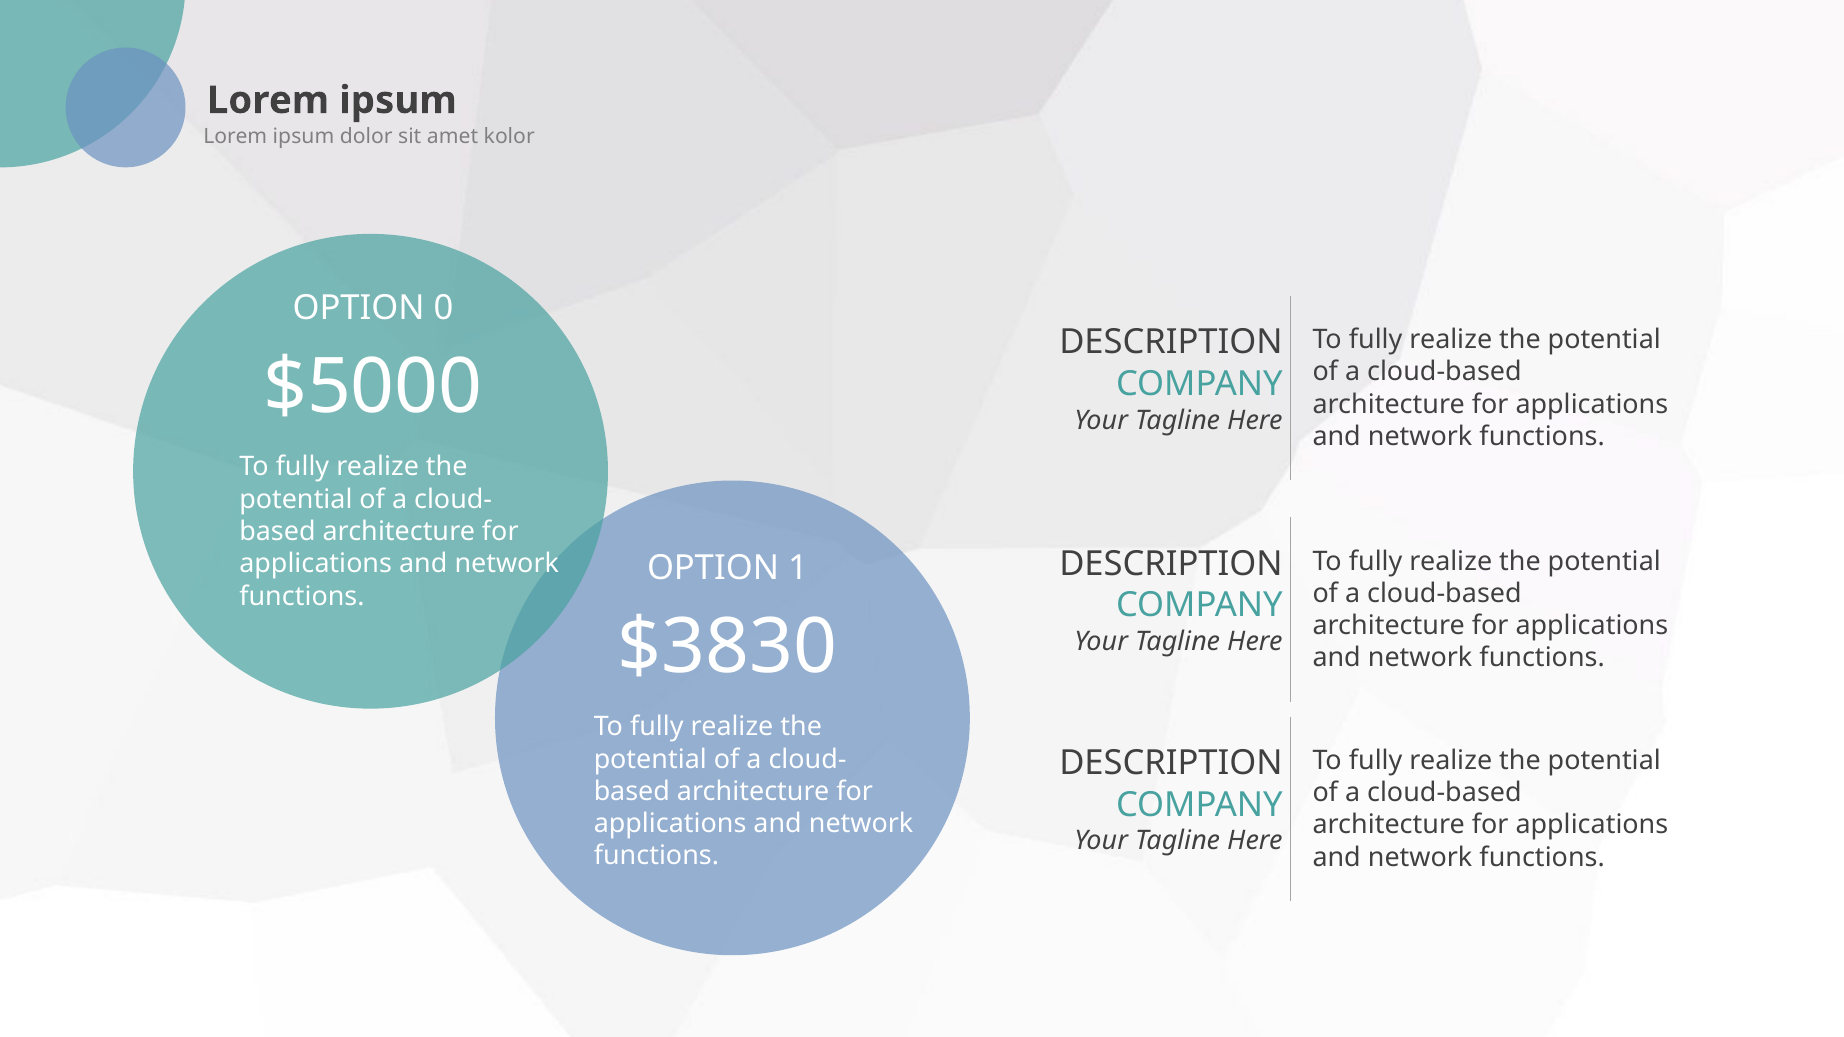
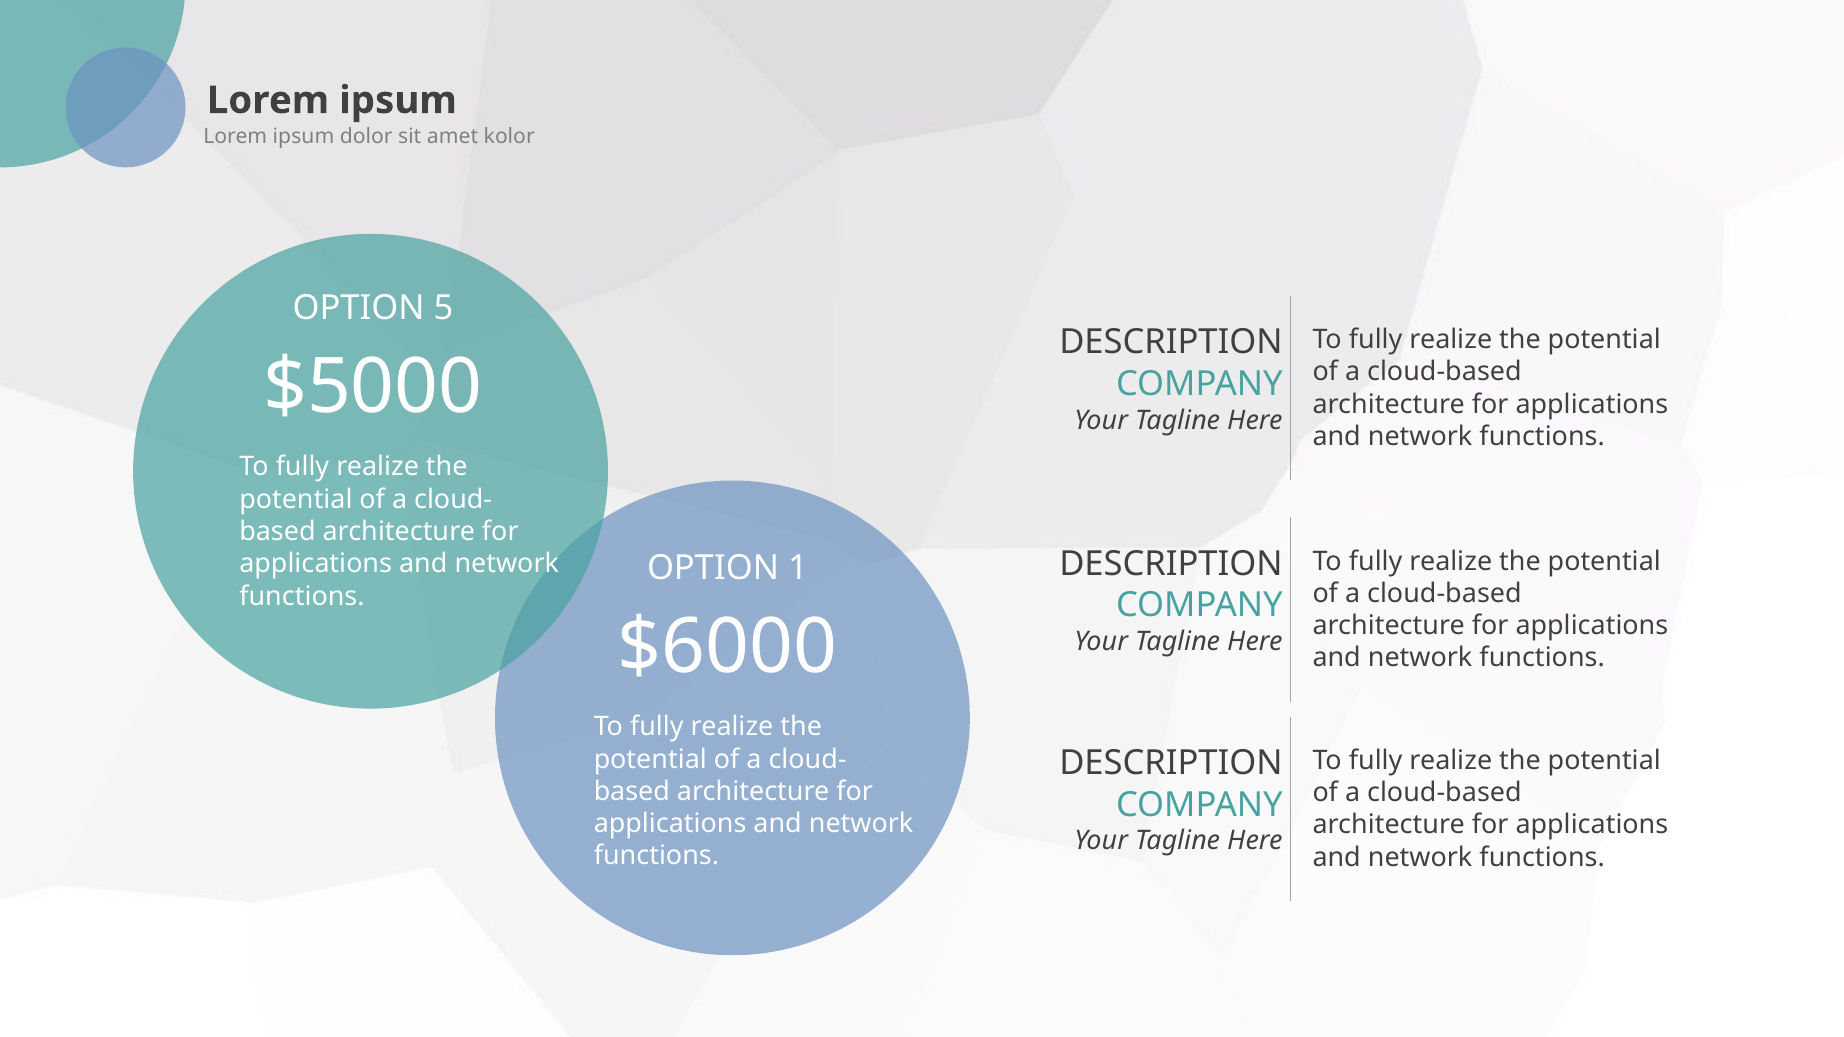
0: 0 -> 5 (444, 309)
$3830: $3830 -> $6000 (727, 647)
